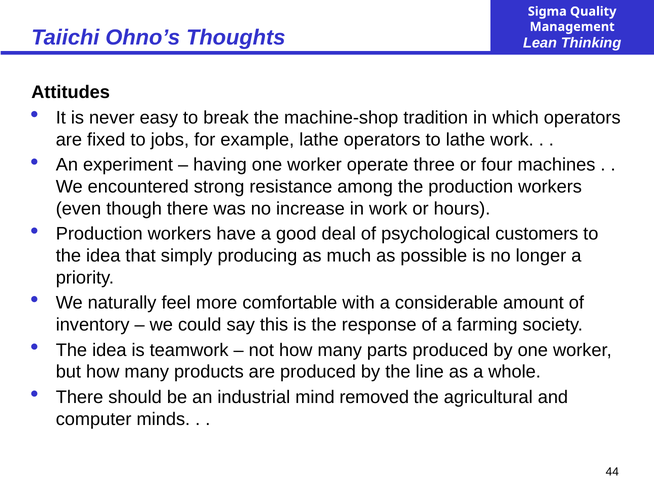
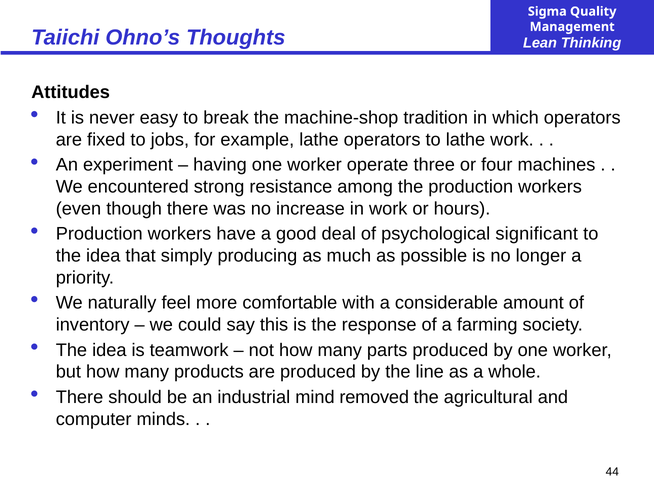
customers: customers -> significant (537, 234)
